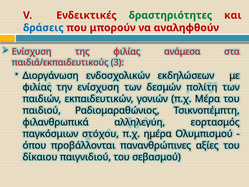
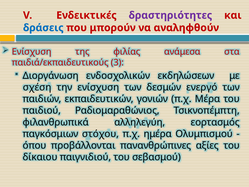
δραστηριότητες colour: green -> purple (170, 15)
φιλίας: φιλίας -> σχέση (37, 87)
πολίτη: πολίτη -> ενεργό (202, 87)
